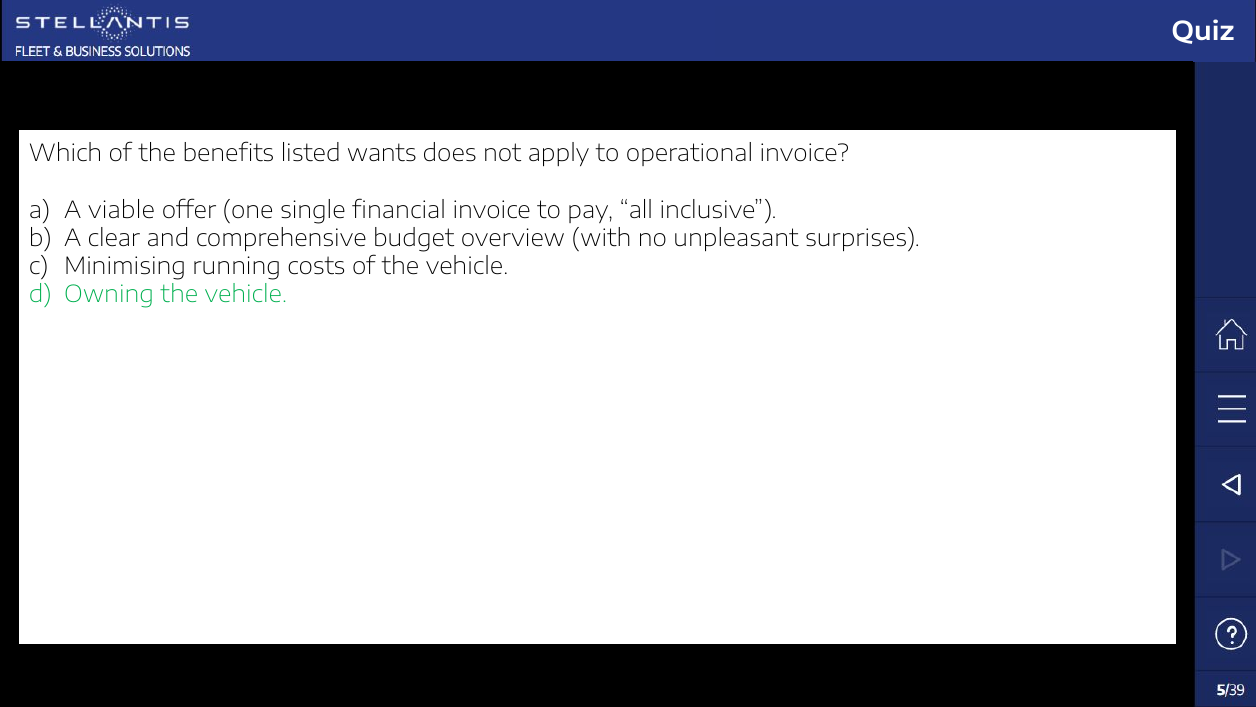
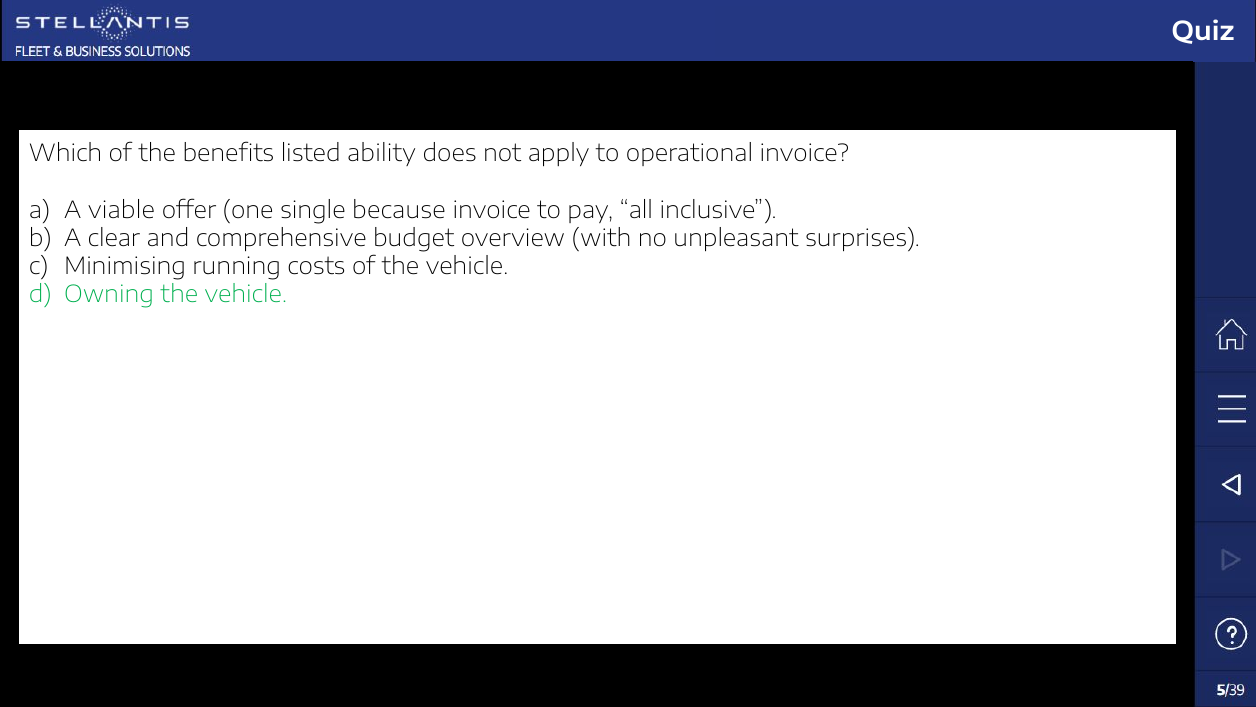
wants: wants -> ability (381, 154)
financial: financial -> because (399, 210)
